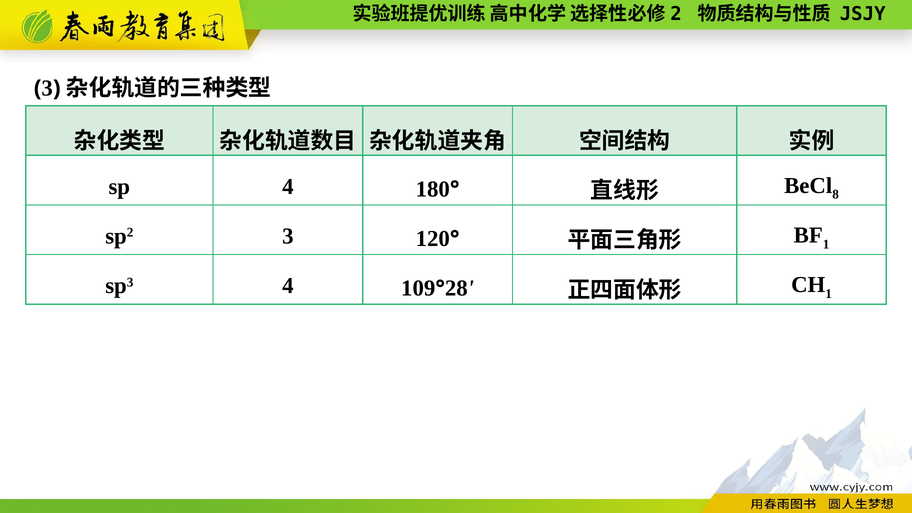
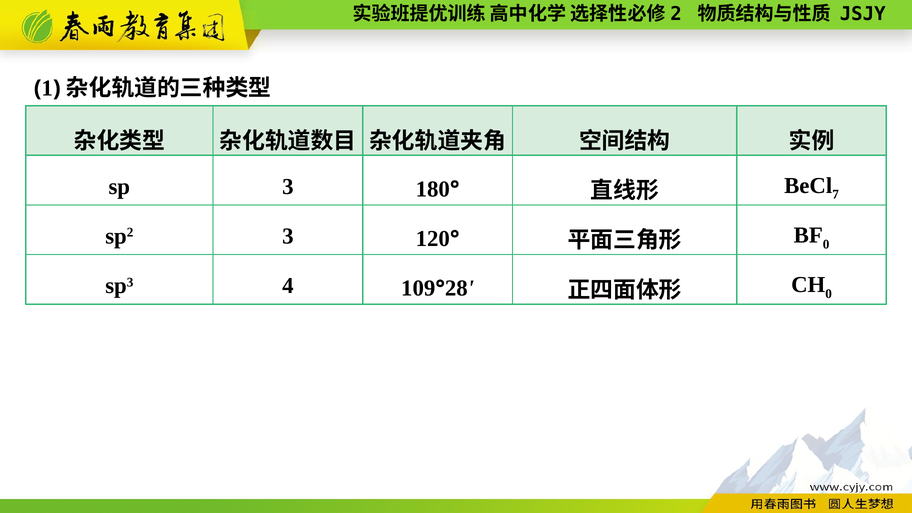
3: 3 -> 1 (47, 88)
sp 4: 4 -> 3 (288, 187)
8: 8 -> 7 (836, 195)
1: 1 -> 0 (826, 244)
1: 1 -> 0 (829, 294)
